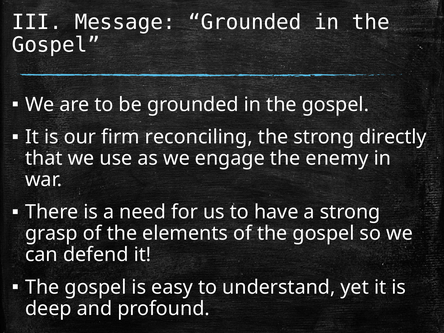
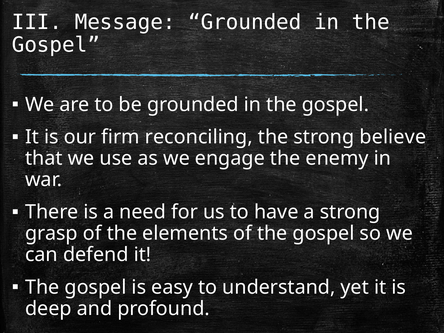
directly: directly -> believe (393, 137)
